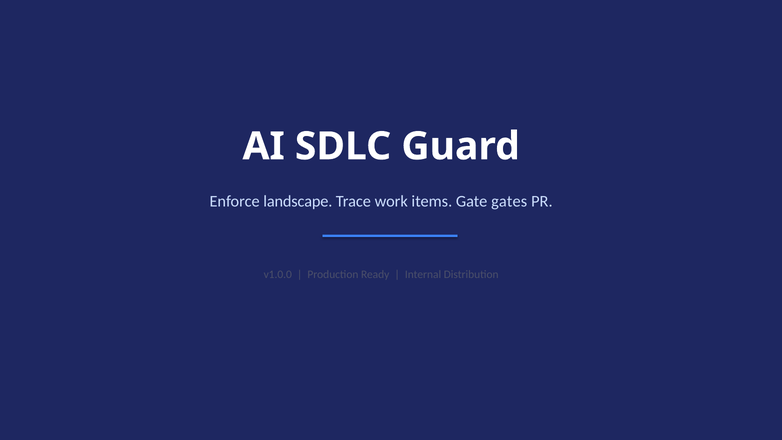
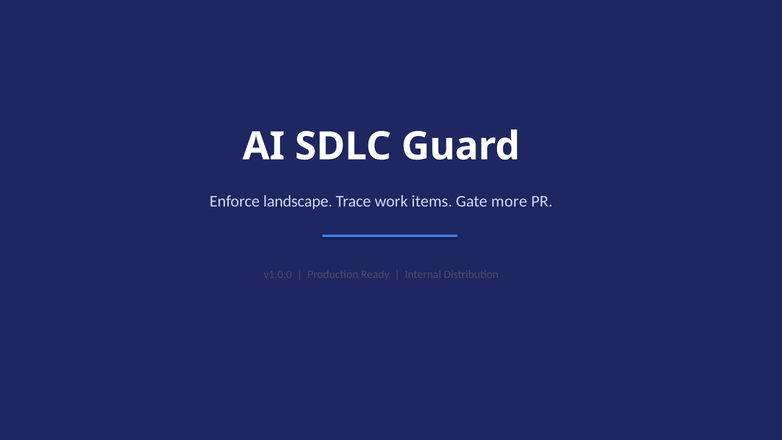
gates: gates -> more (509, 201)
